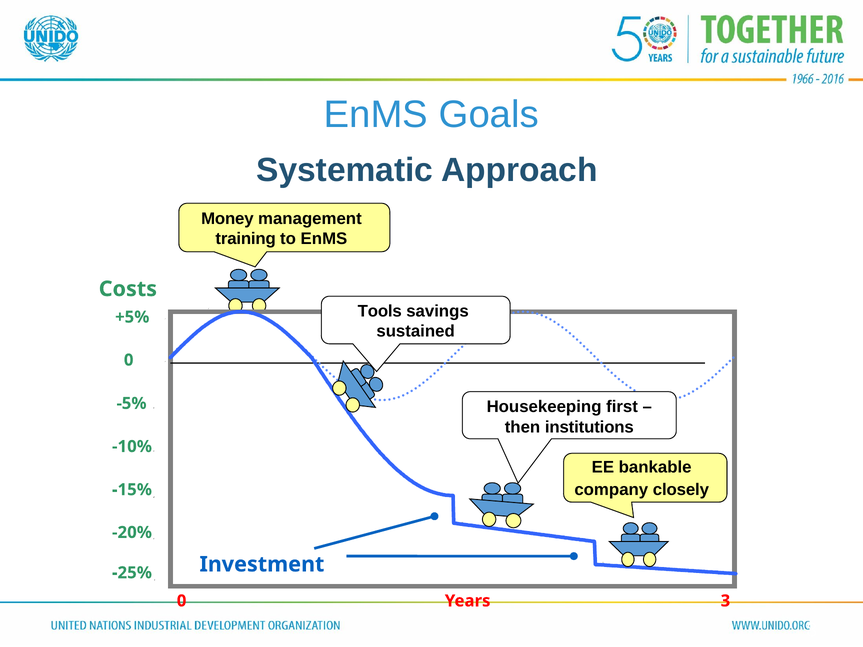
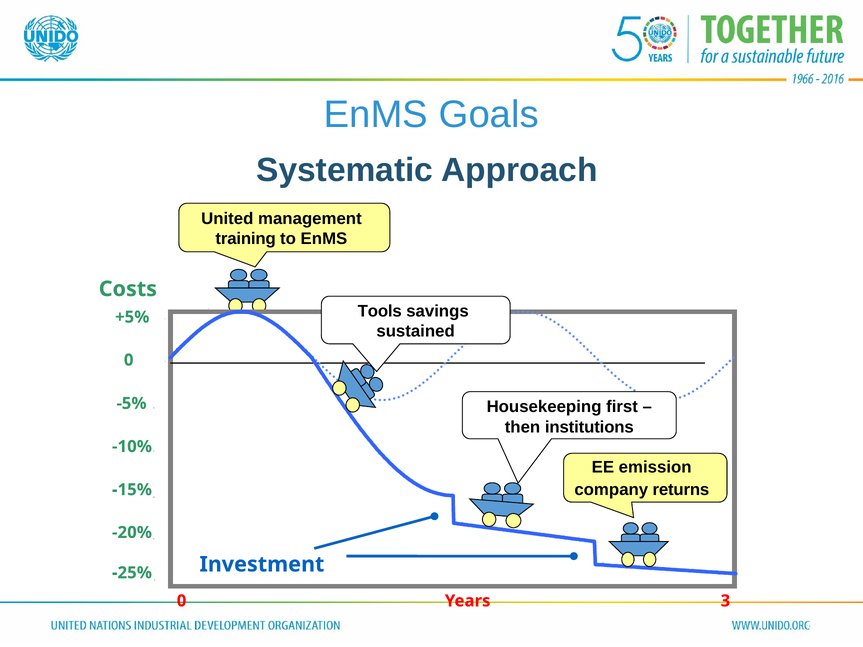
Money: Money -> United (227, 219)
bankable: bankable -> emission (655, 468)
closely: closely -> returns (681, 490)
